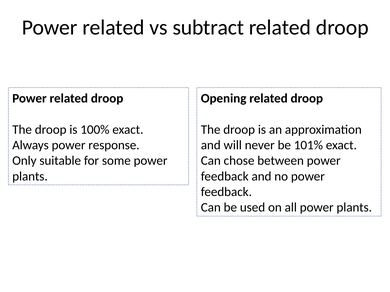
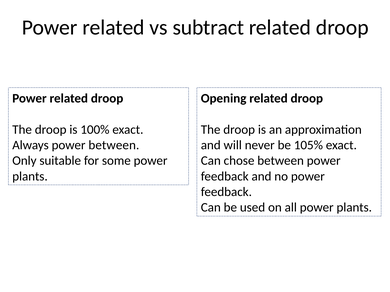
power response: response -> between (114, 145)
101%: 101% -> 105% (308, 145)
